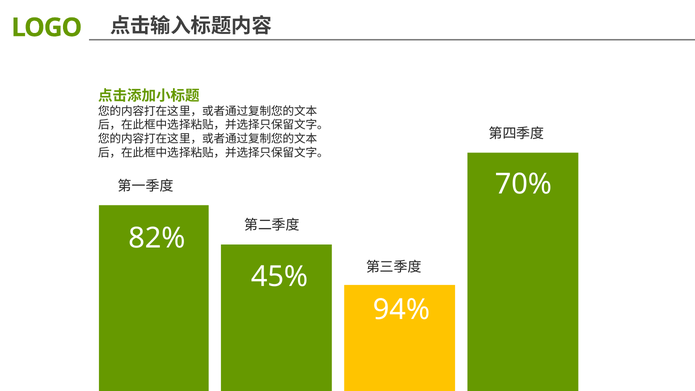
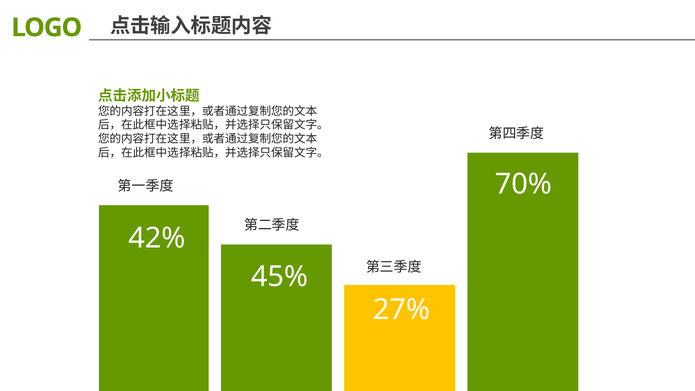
82%: 82% -> 42% (157, 238)
94%: 94% -> 27% (401, 310)
